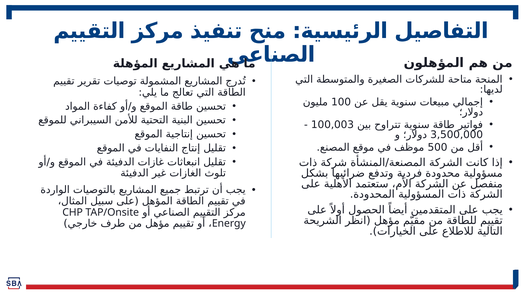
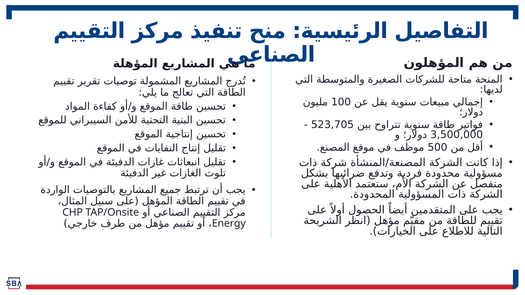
100,003: 100,003 -> 523,705 (332, 125)
